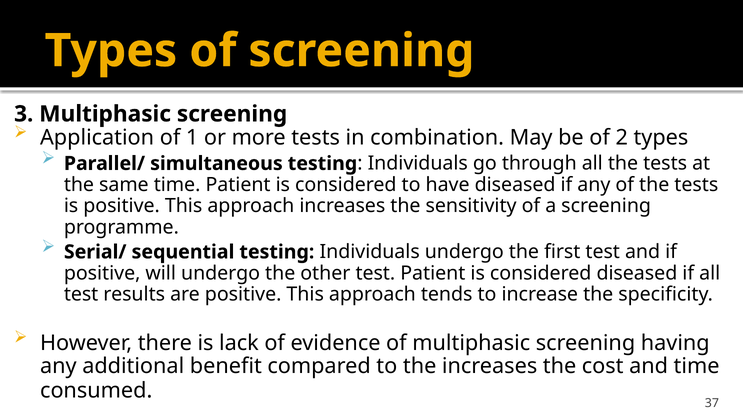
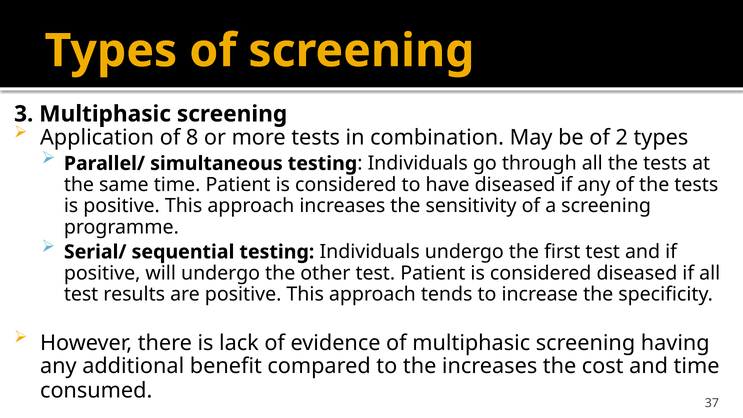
1: 1 -> 8 (192, 138)
